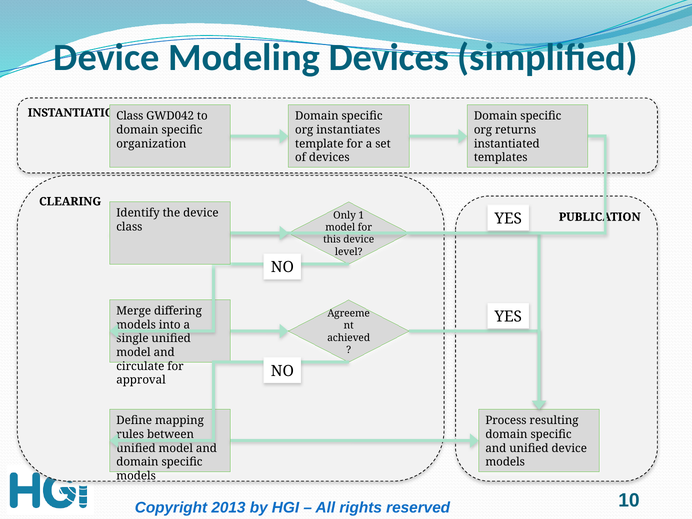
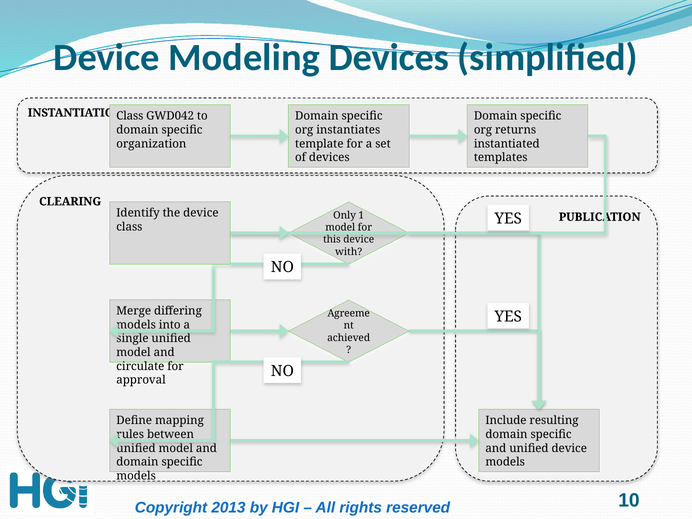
level: level -> with (349, 252)
Process: Process -> Include (506, 421)
